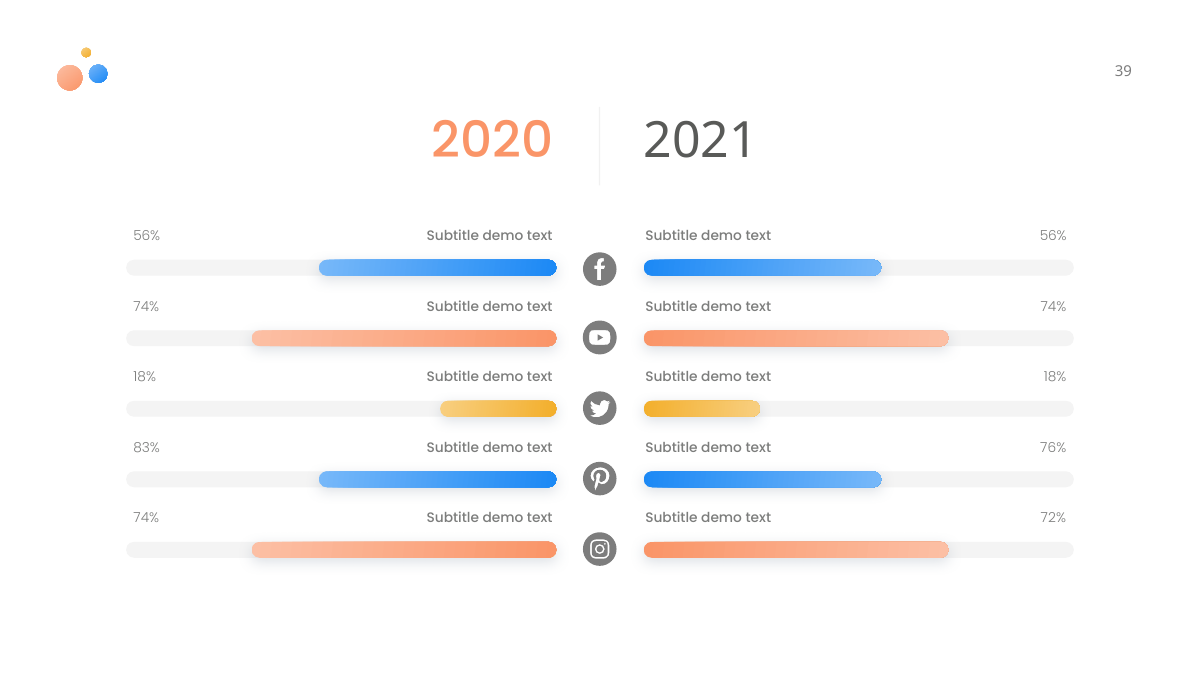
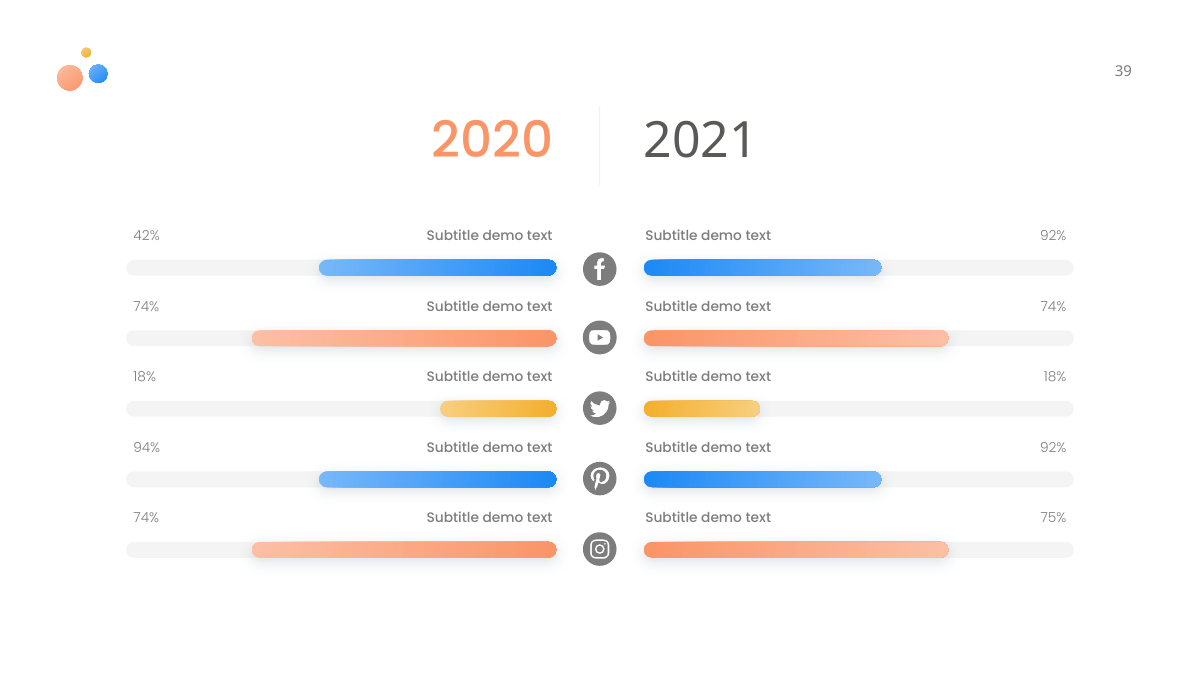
56%: 56% -> 42% (147, 236)
56%: 56% -> 92% (1053, 236)
83%: 83% -> 94% (147, 448)
76%: 76% -> 92% (1053, 448)
72%: 72% -> 75% (1054, 518)
